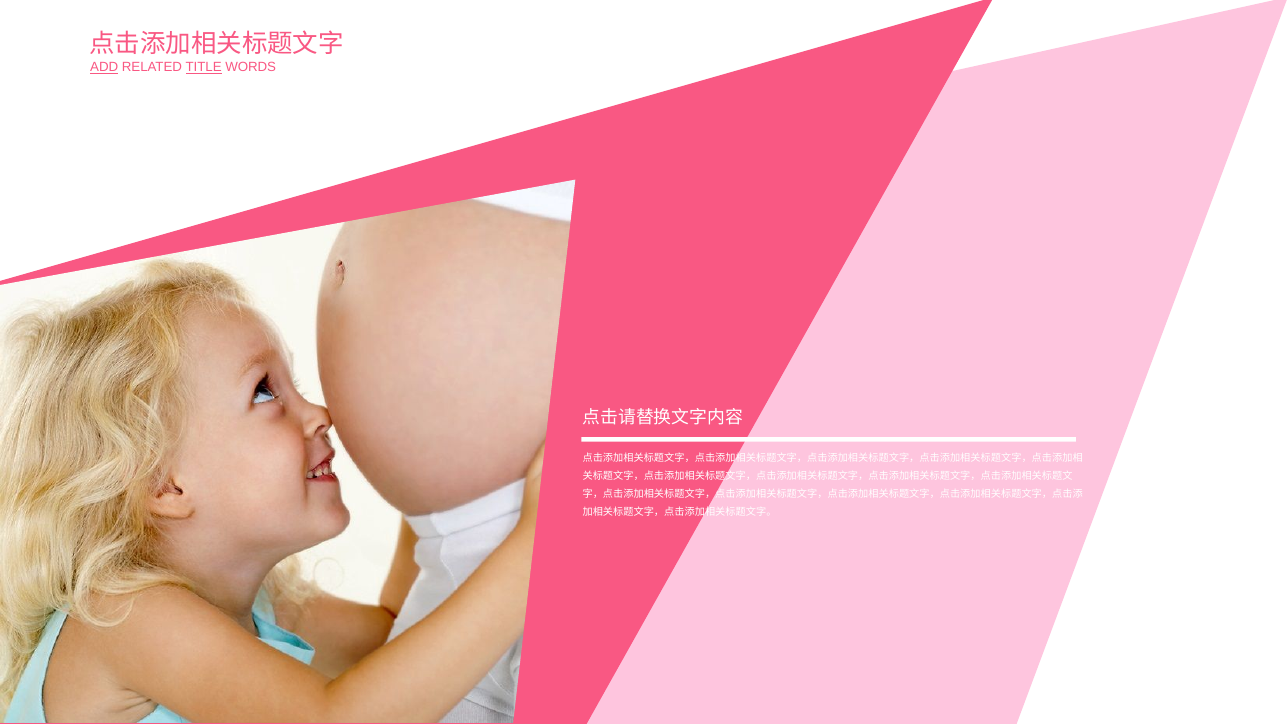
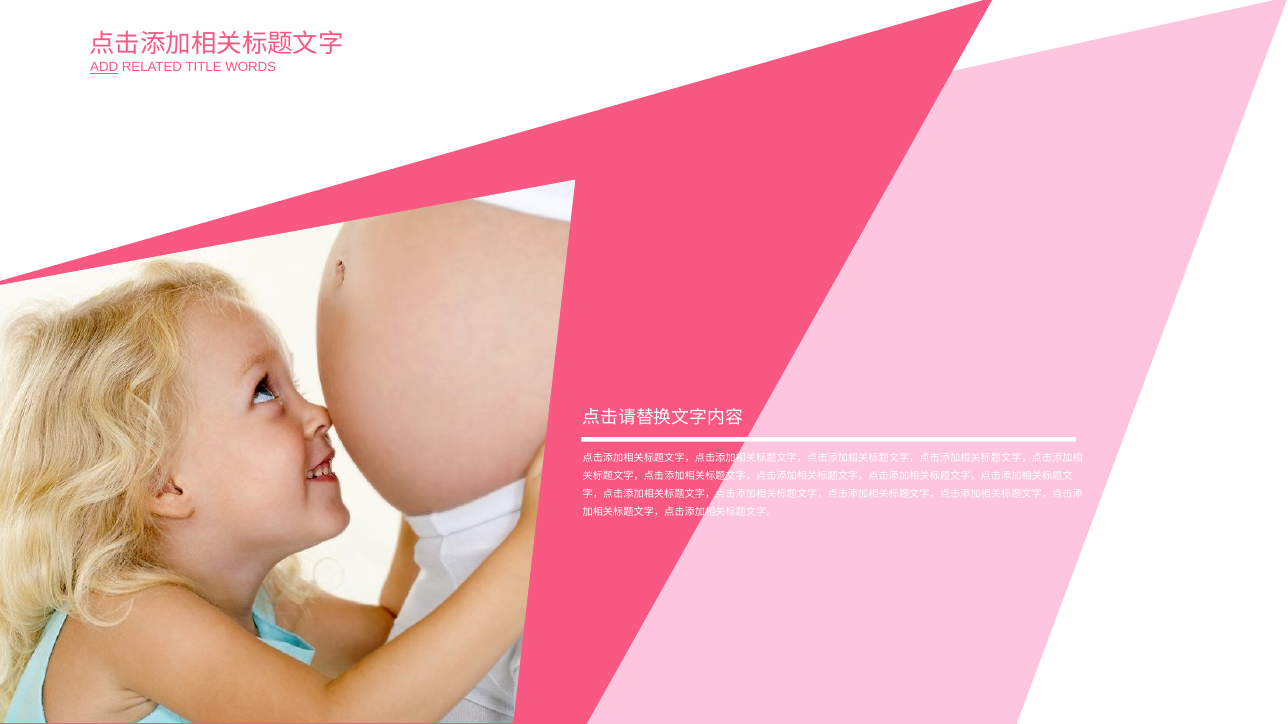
TITLE underline: present -> none (204, 68)
